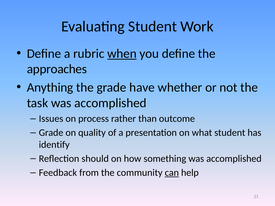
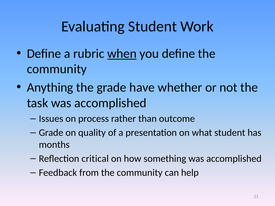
approaches: approaches -> community (57, 69)
identify: identify -> months (54, 145)
should: should -> critical (95, 159)
can underline: present -> none (172, 173)
